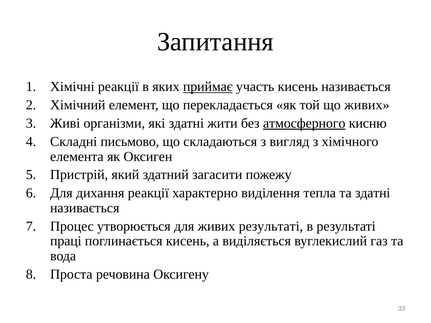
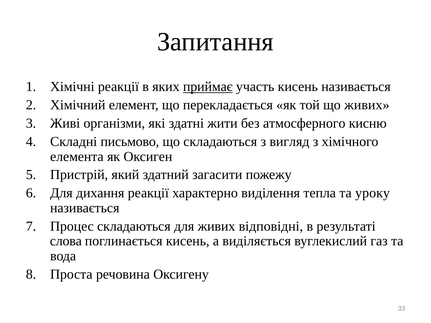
атмосферного underline: present -> none (304, 123)
та здатні: здатні -> уроку (373, 193)
Процес утворюється: утворюється -> складаються (134, 226)
живих результаті: результаті -> відповідні (271, 226)
праці: праці -> слова (66, 241)
